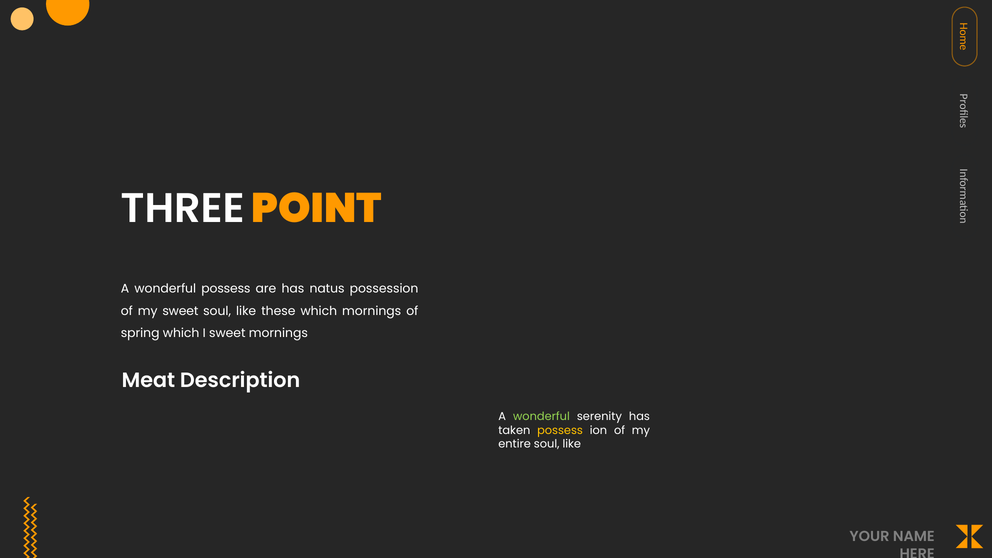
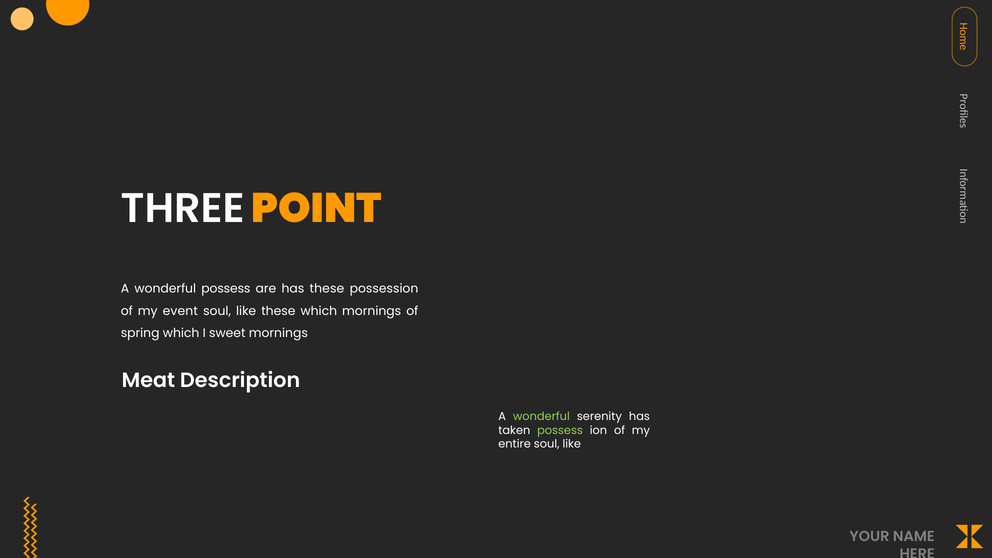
has natus: natus -> these (327, 289)
my sweet: sweet -> event (180, 311)
possess colour: yellow -> light green (560, 430)
